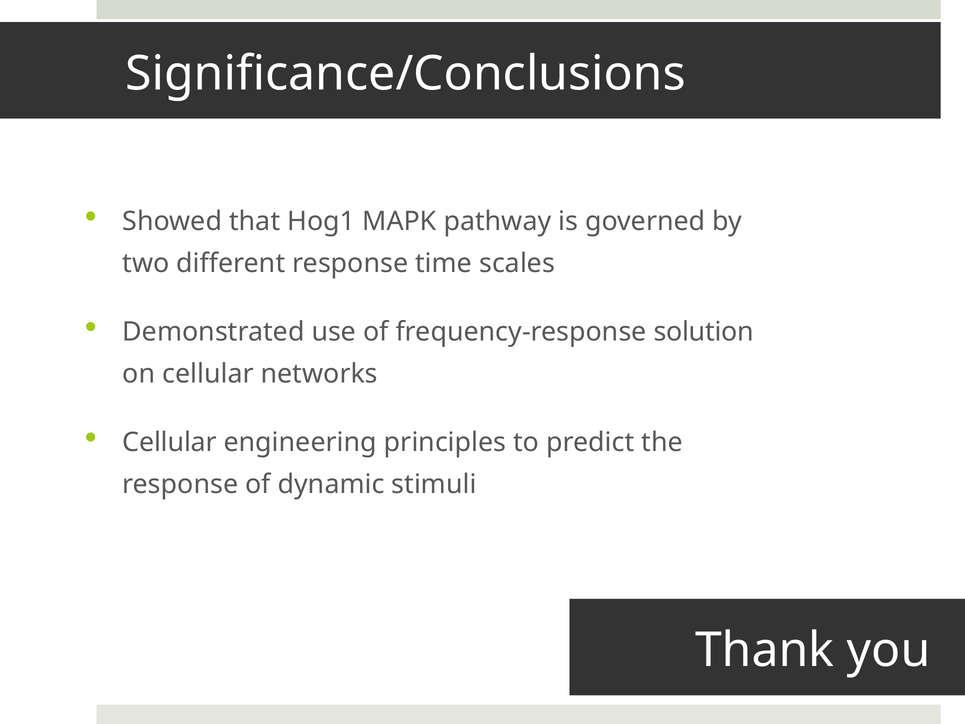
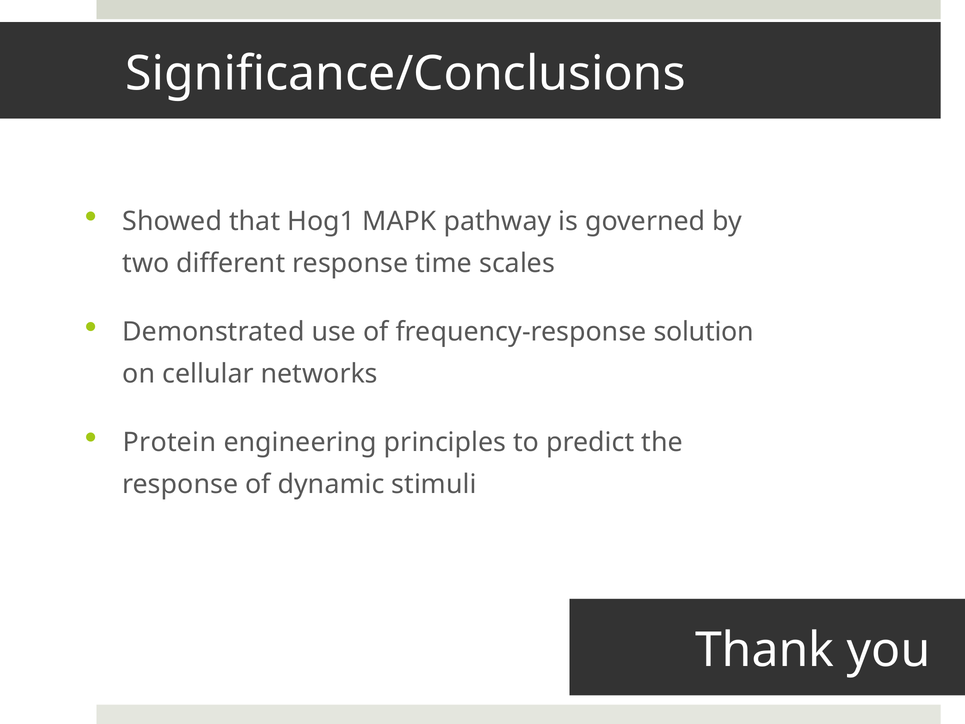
Cellular: Cellular -> Protein (169, 442)
